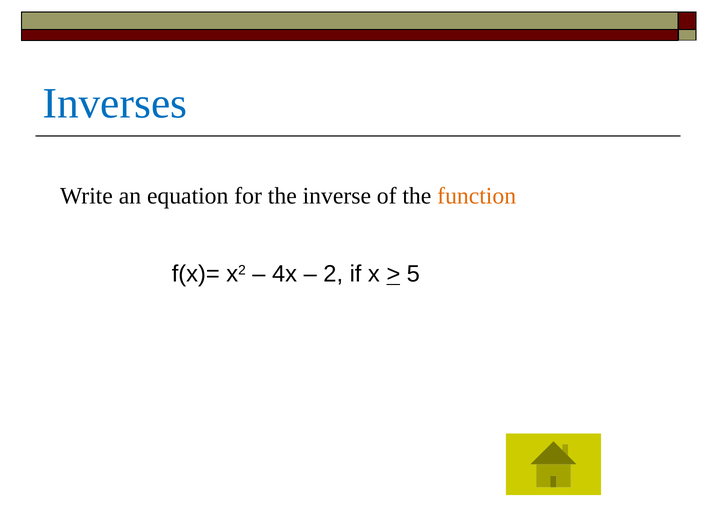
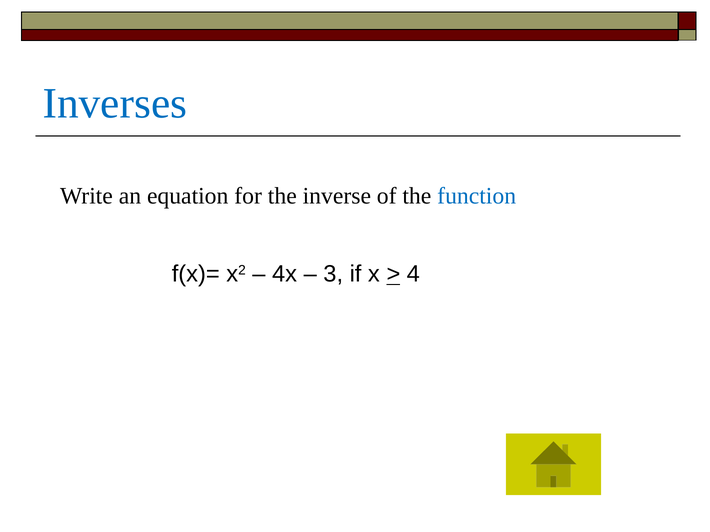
function colour: orange -> blue (477, 196)
2: 2 -> 3 (333, 274)
5: 5 -> 4 (413, 274)
